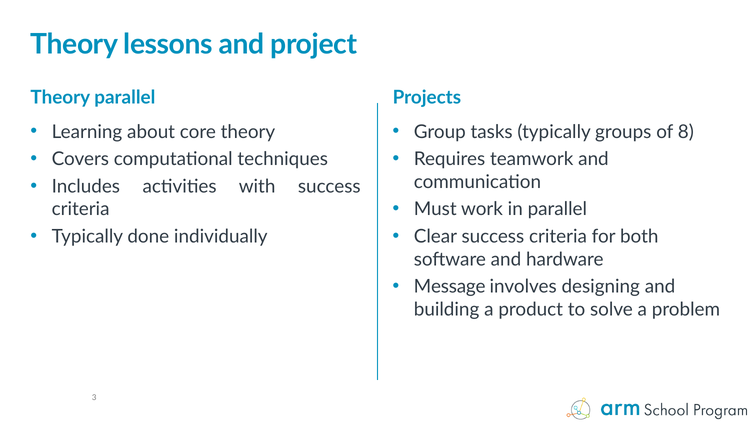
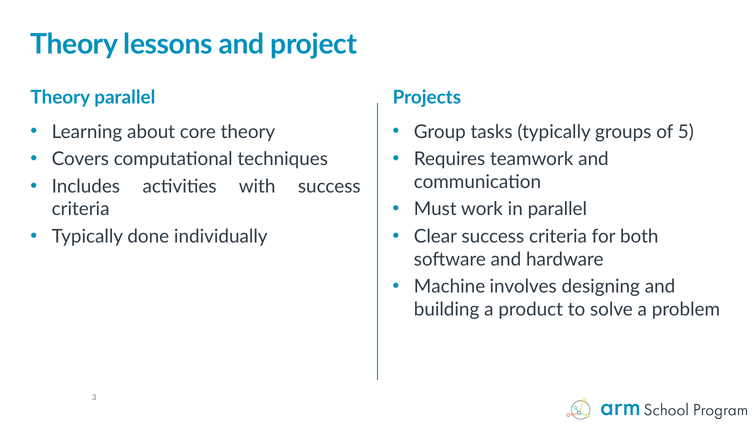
8: 8 -> 5 (686, 132)
Message: Message -> Machine (450, 286)
